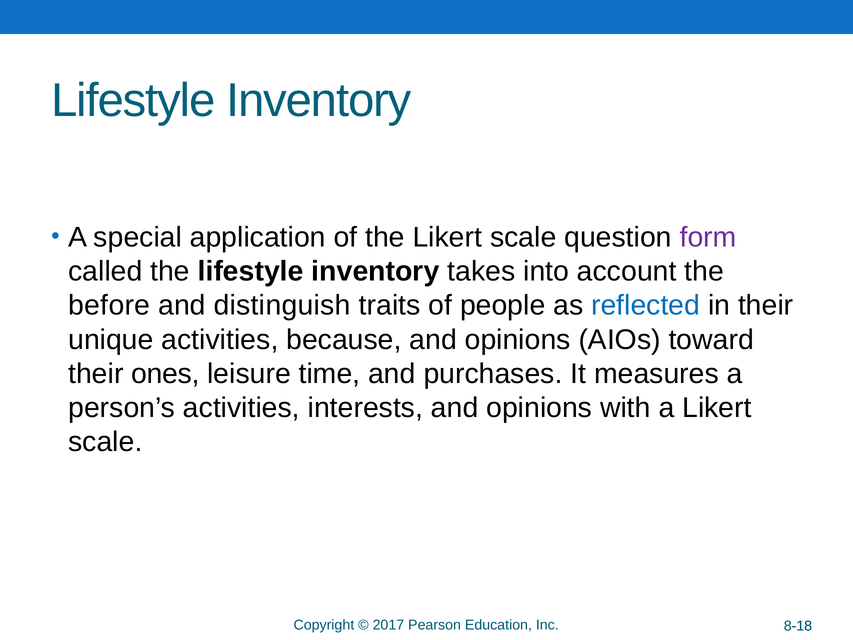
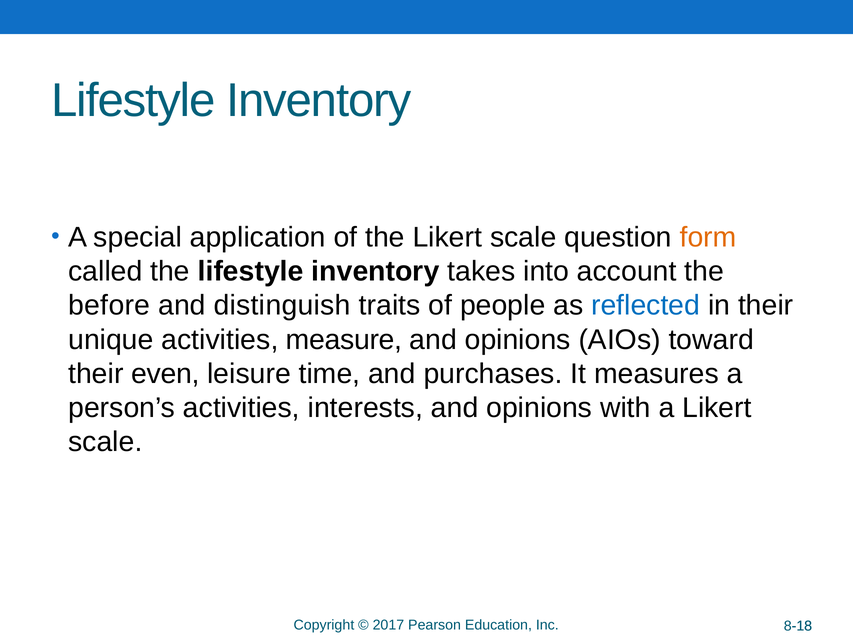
form colour: purple -> orange (708, 237)
because: because -> measure (344, 340)
ones: ones -> even (165, 374)
